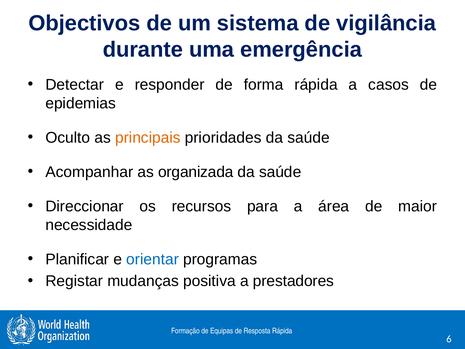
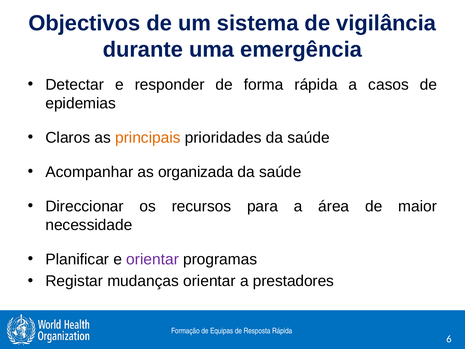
Oculto: Oculto -> Claros (68, 138)
orientar colour: blue -> purple (153, 259)
mudanças positiva: positiva -> orientar (209, 281)
